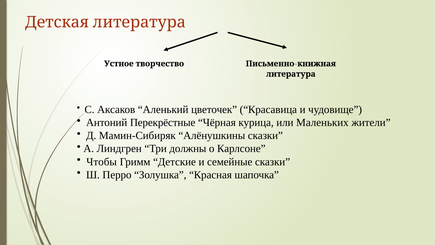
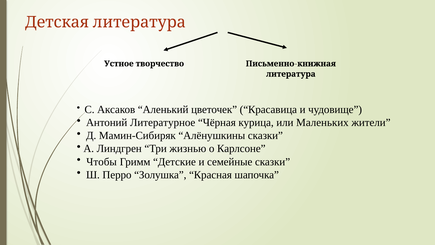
Перекрёстные: Перекрёстные -> Литературное (163, 122)
должны: должны -> жизнью (188, 149)
